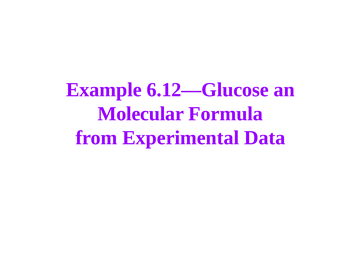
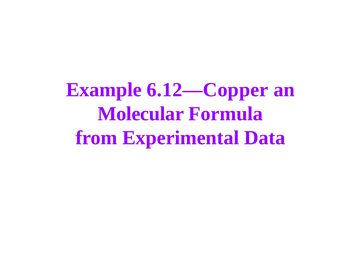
6.12—Glucose: 6.12—Glucose -> 6.12—Copper (208, 90)
